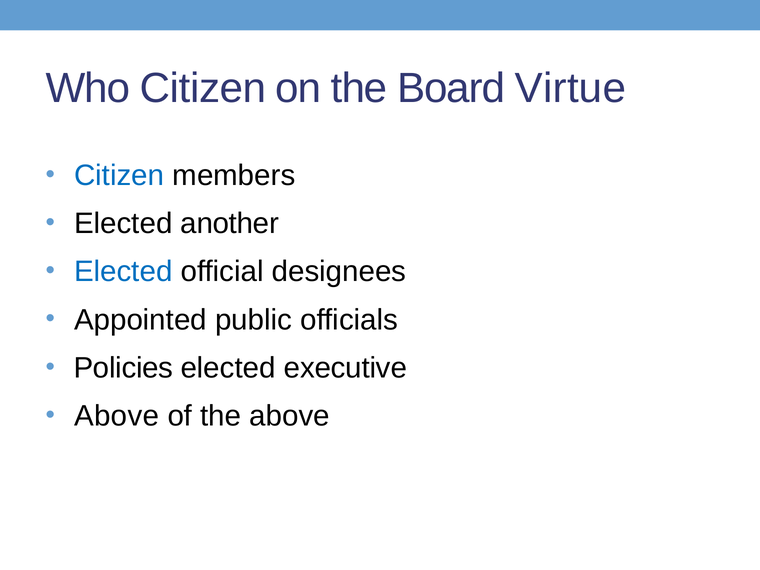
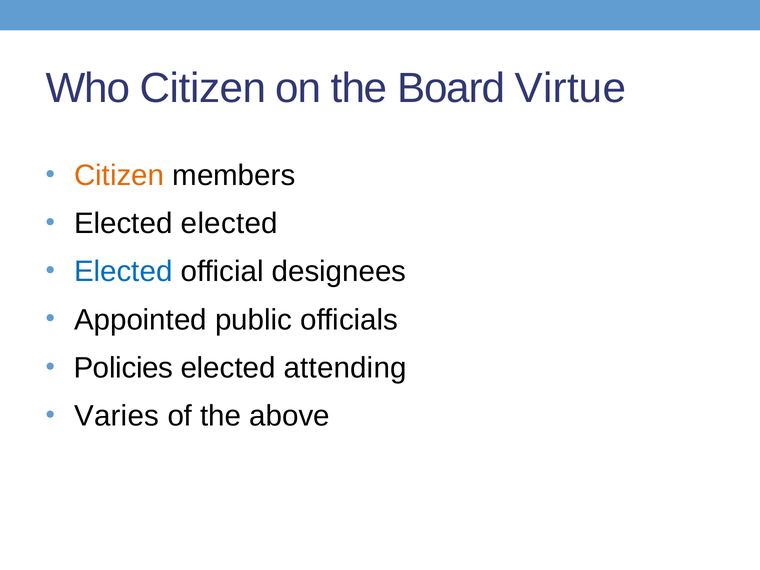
Citizen colour: blue -> orange (119, 176)
Elected another: another -> elected (229, 224)
executive: executive -> attending (345, 368)
Above: Above -> Varies (117, 416)
